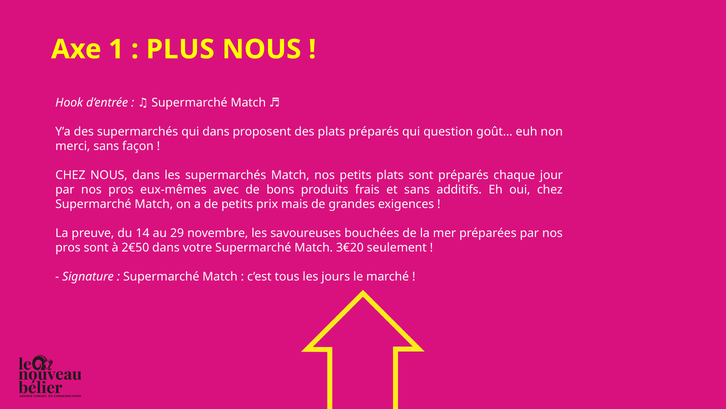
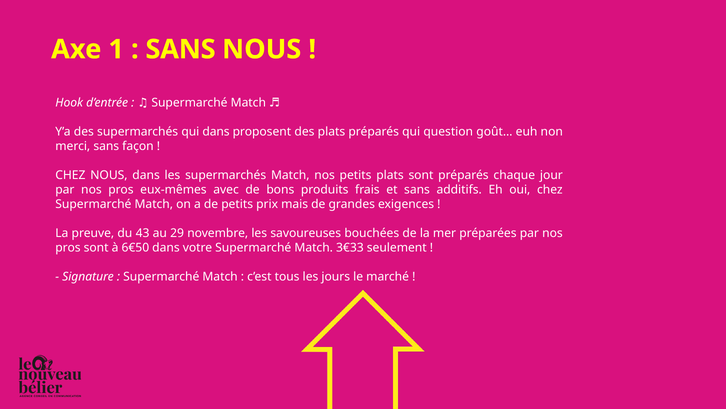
PLUS: PLUS -> SANS (181, 49)
14: 14 -> 43 (143, 233)
2€50: 2€50 -> 6€50 (135, 248)
3€20: 3€20 -> 3€33 (350, 248)
